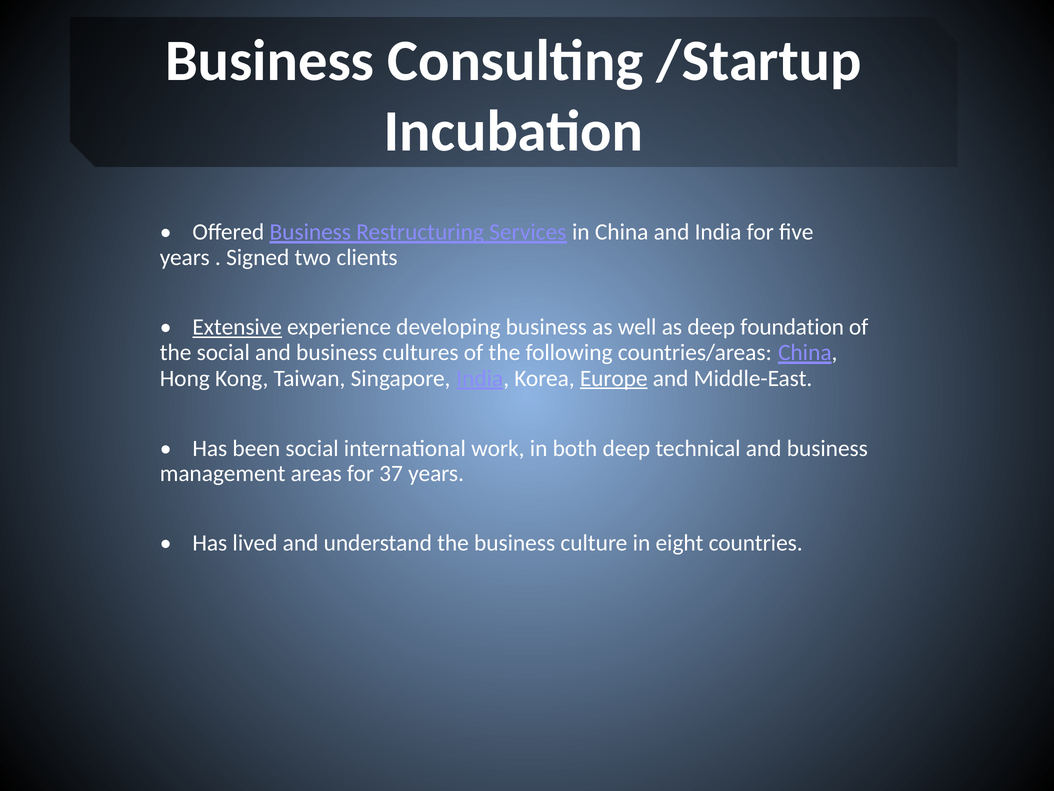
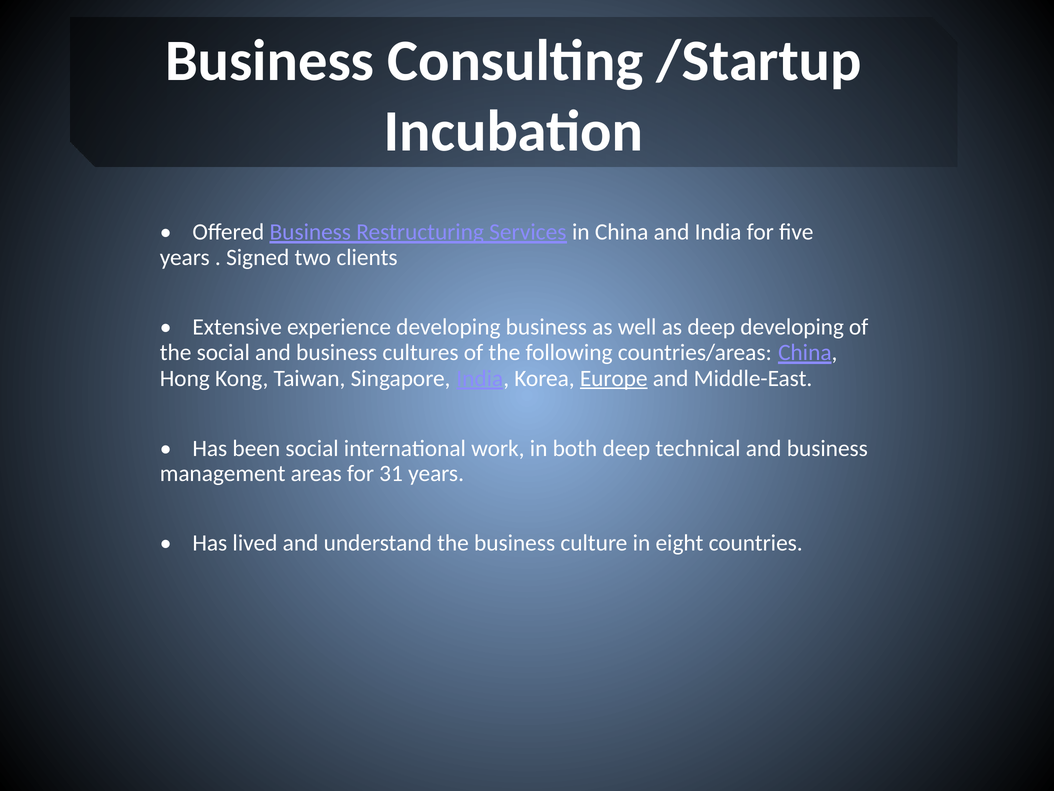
Extensive underline: present -> none (237, 327)
deep foundation: foundation -> developing (792, 327)
37: 37 -> 31 (391, 473)
